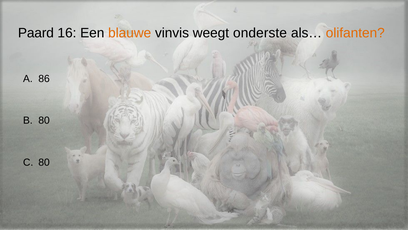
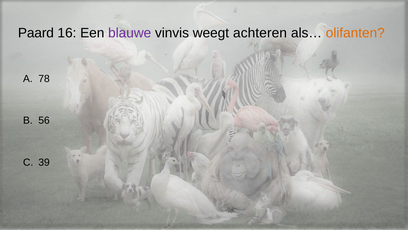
blauwe colour: orange -> purple (130, 33)
onderste: onderste -> achteren (260, 33)
86: 86 -> 78 (44, 79)
80: 80 -> 56 (44, 120)
80: 80 -> 39 (44, 162)
